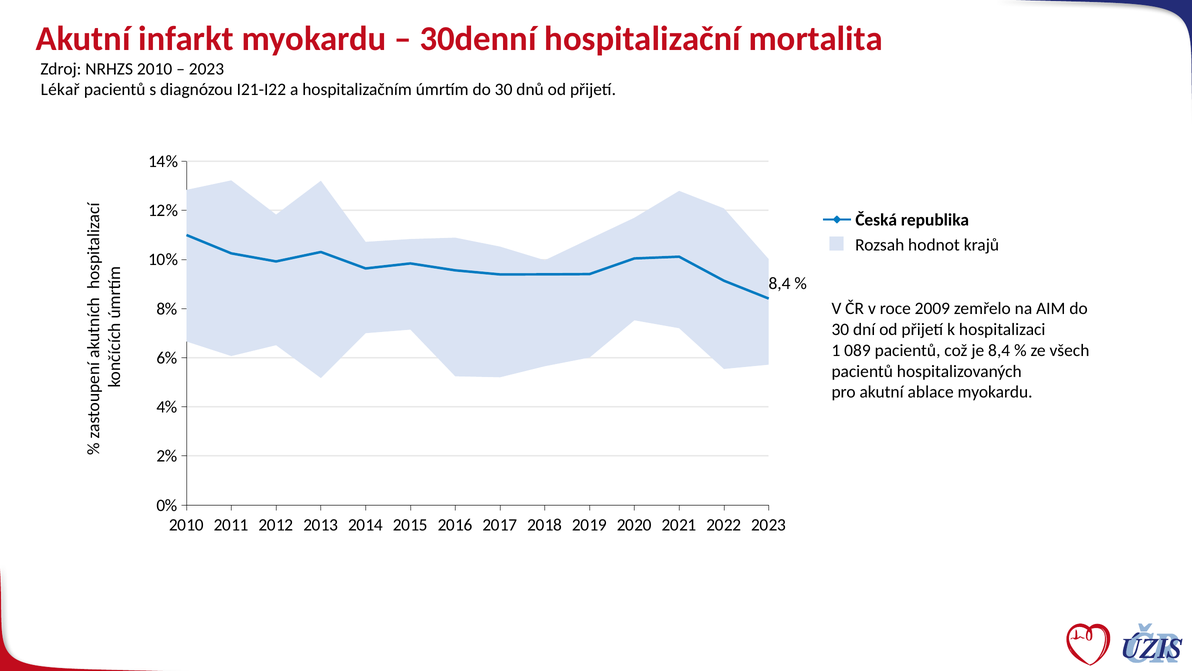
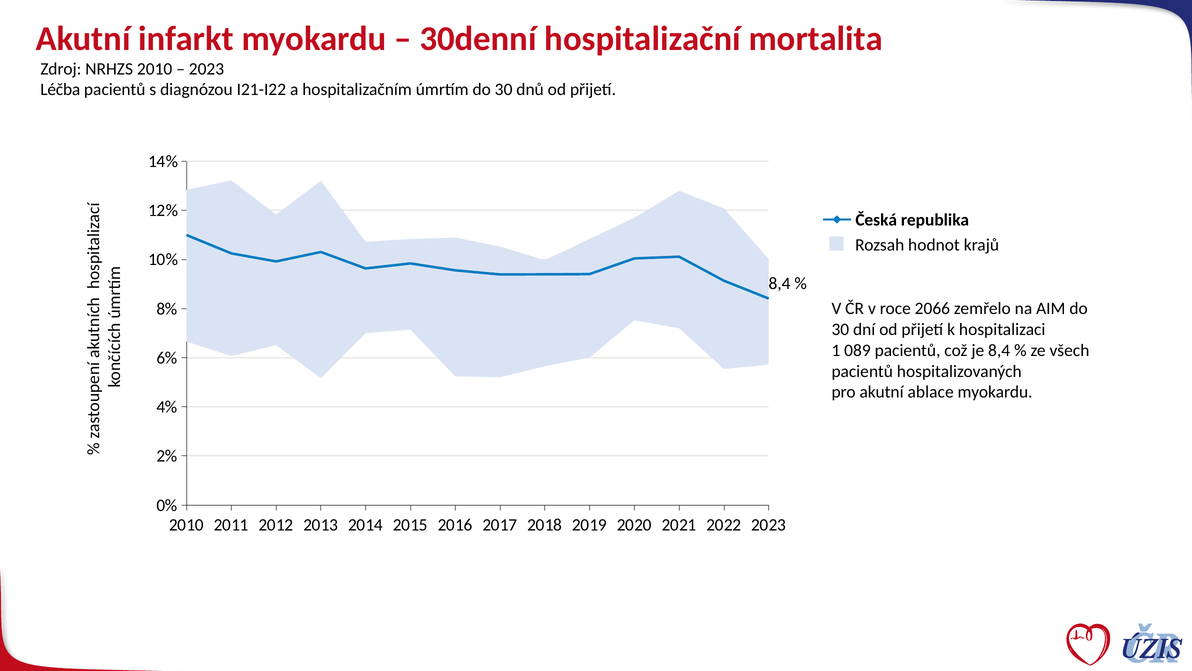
Lékař: Lékař -> Léčba (60, 90)
2009: 2009 -> 2066 (932, 308)
